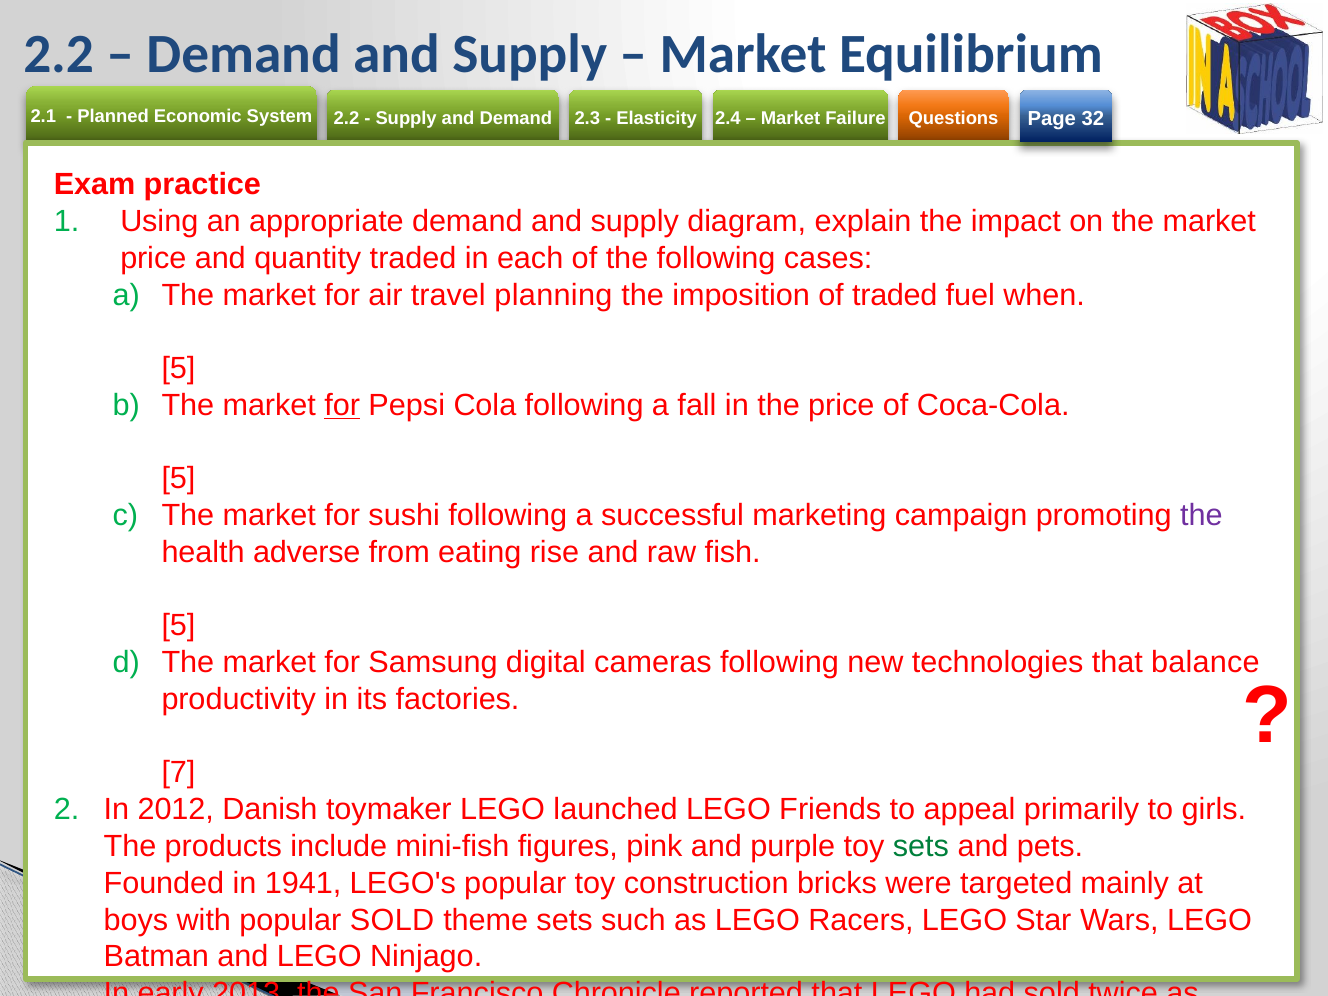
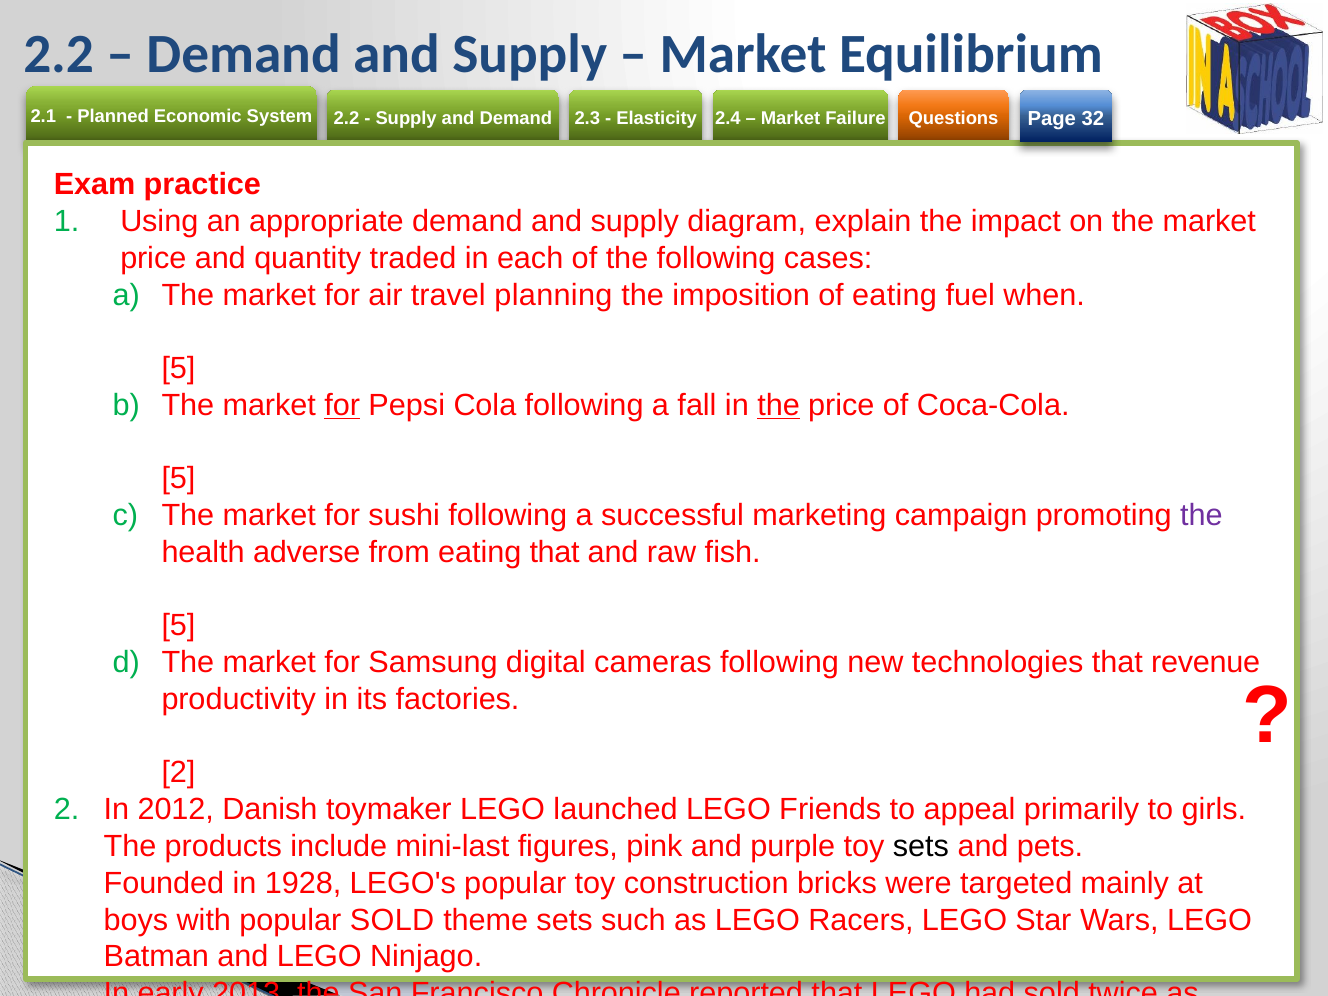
of traded: traded -> eating (895, 295)
the underline: none -> present (779, 405)
eating rise: rise -> that (555, 552)
balance: balance -> revenue (1206, 663)
7: 7 -> 2 (178, 773)
mini-fish: mini-fish -> mini-last (453, 846)
sets colour: green -> black (921, 846)
1941: 1941 -> 1928 (303, 883)
